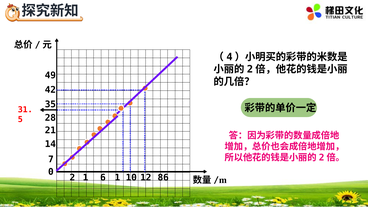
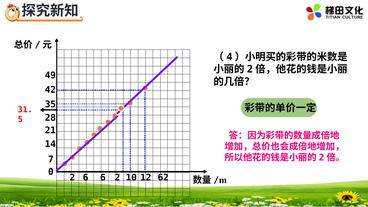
2 1: 1 -> 6 (86, 178)
6 1: 1 -> 2 (117, 178)
86: 86 -> 62 (163, 178)
